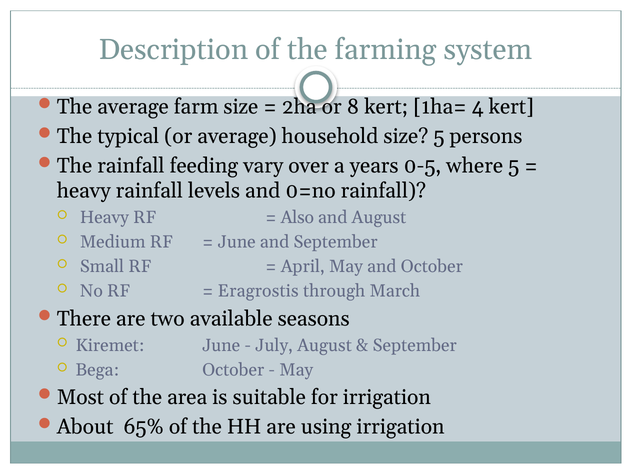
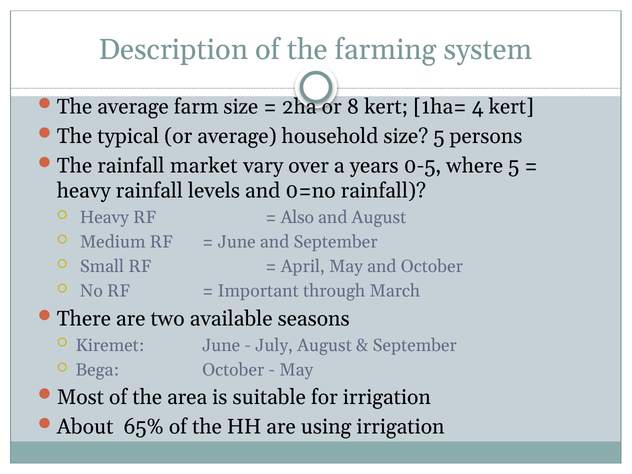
feeding: feeding -> market (204, 166)
Eragrostis: Eragrostis -> Important (258, 291)
